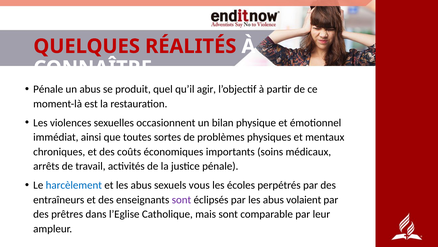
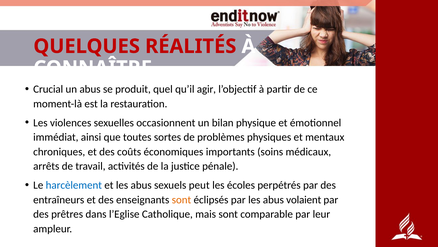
Pénale: Pénale -> Crucial (48, 89)
vous: vous -> peut (199, 185)
sont colour: purple -> orange (181, 199)
